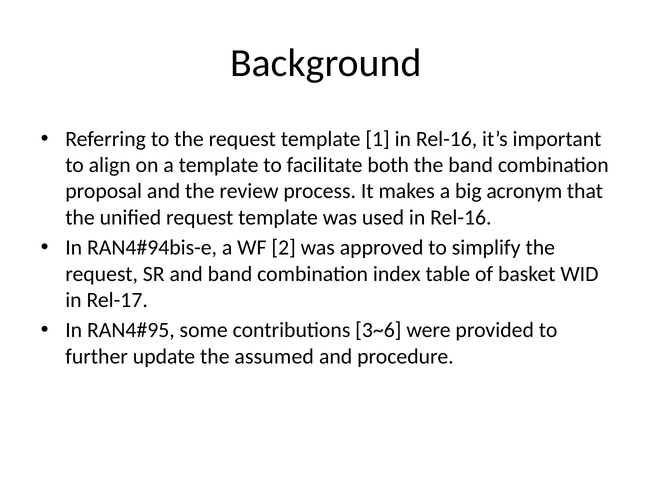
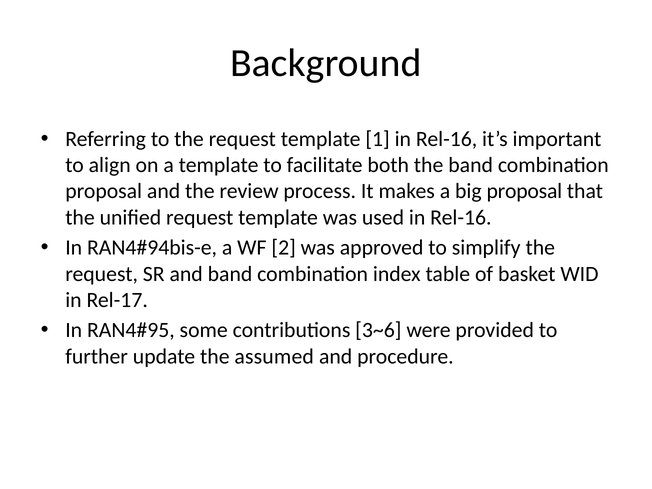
big acronym: acronym -> proposal (524, 191)
